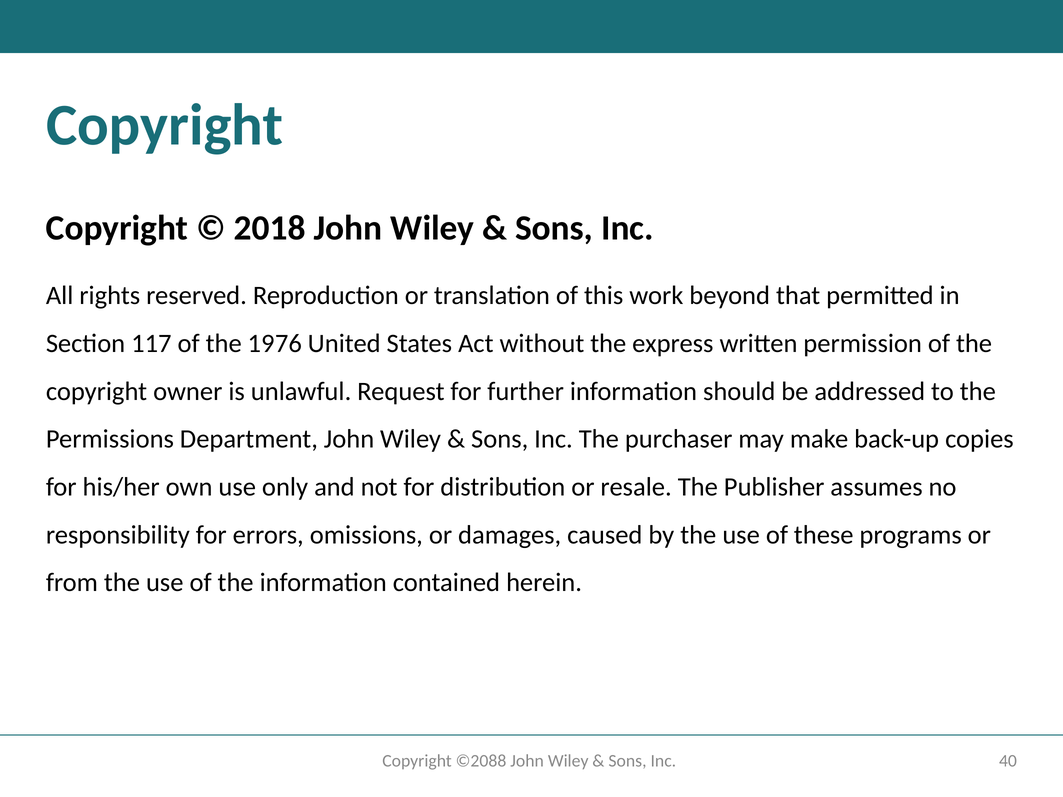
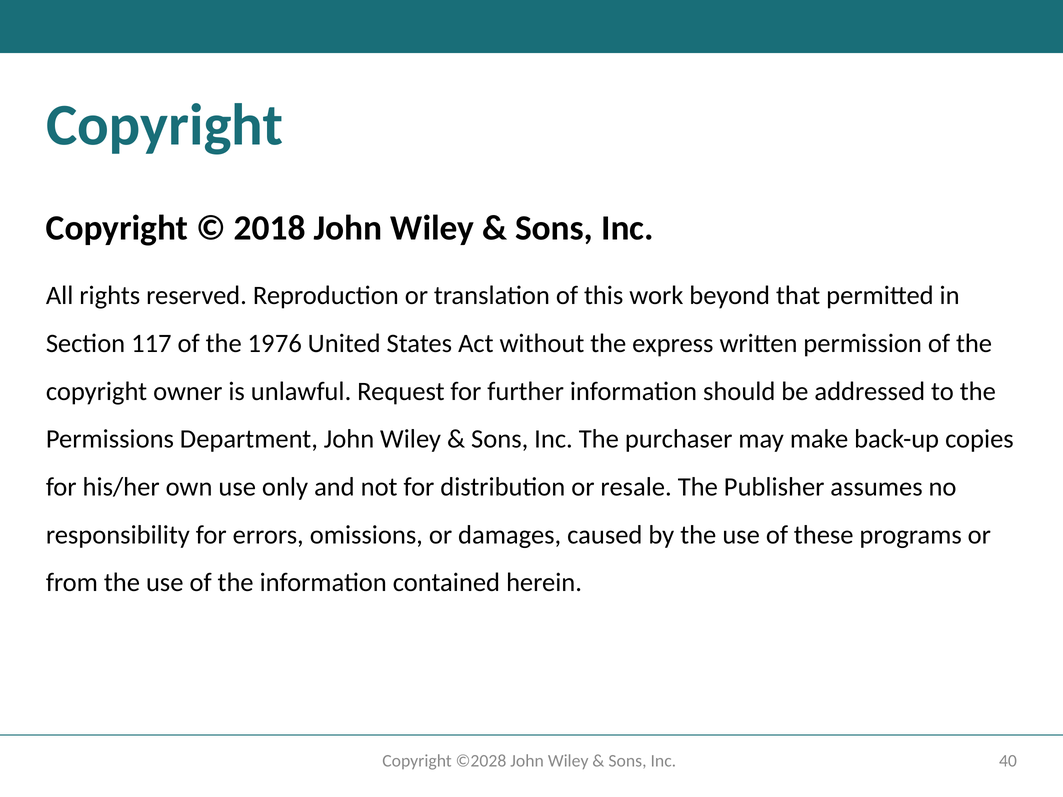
©2088: ©2088 -> ©2028 (481, 761)
